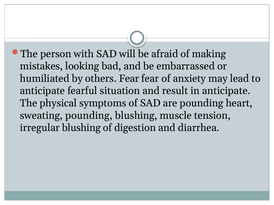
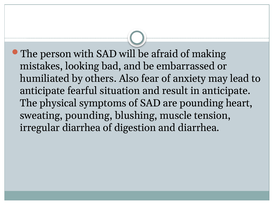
others Fear: Fear -> Also (129, 79)
irregular blushing: blushing -> diarrhea (81, 128)
